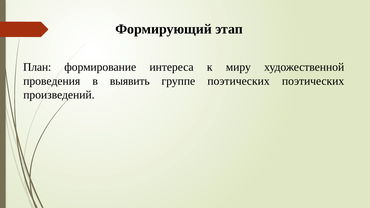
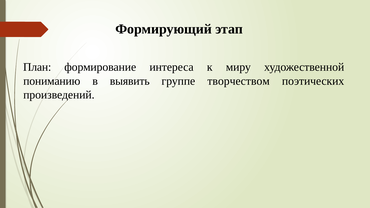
проведения: проведения -> пониманию (52, 81)
группе поэтических: поэтических -> творчеством (239, 81)
